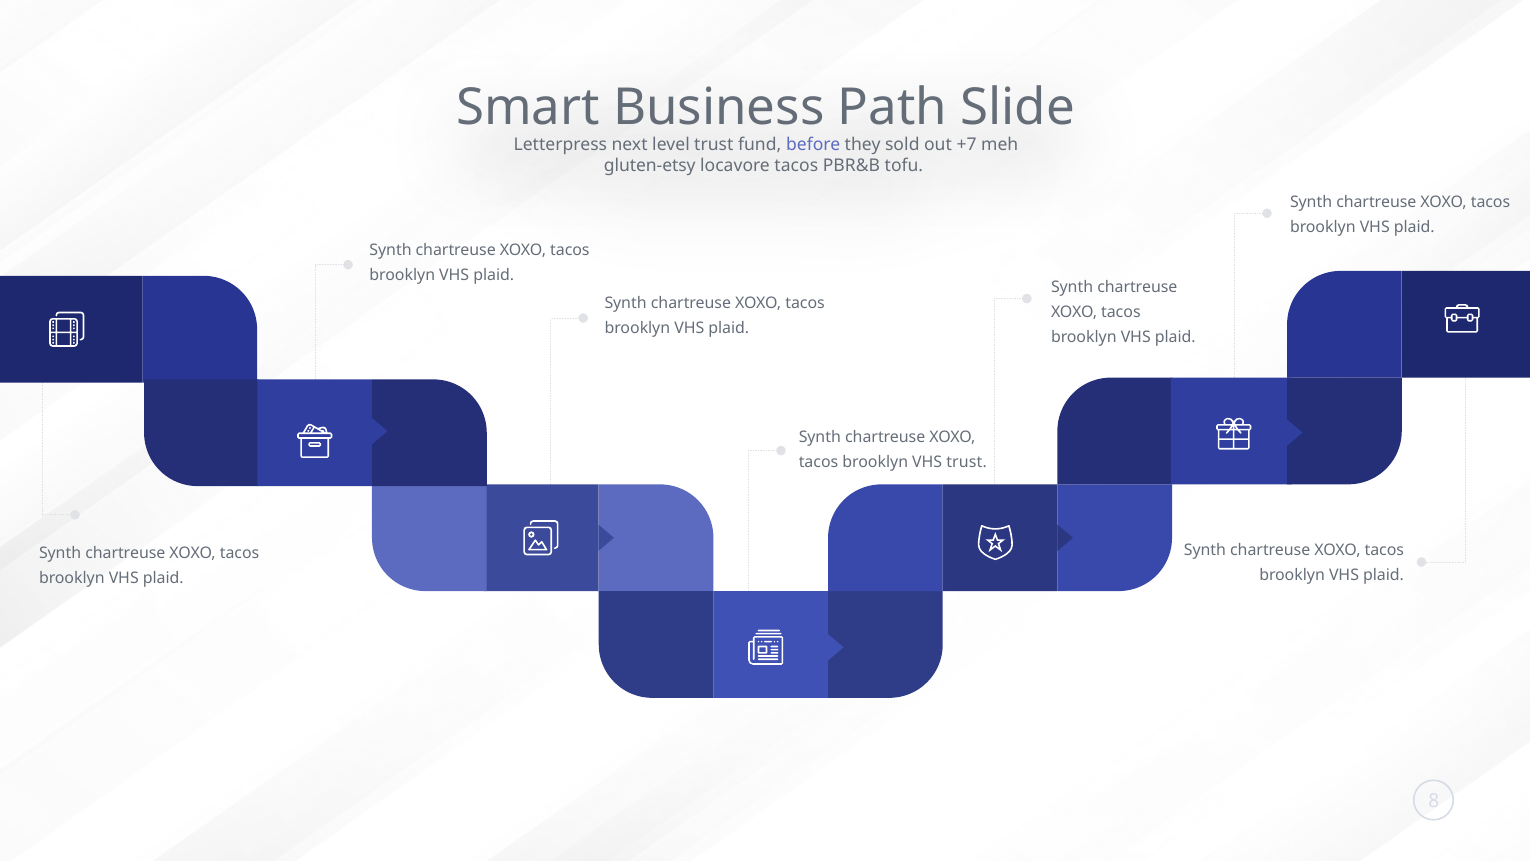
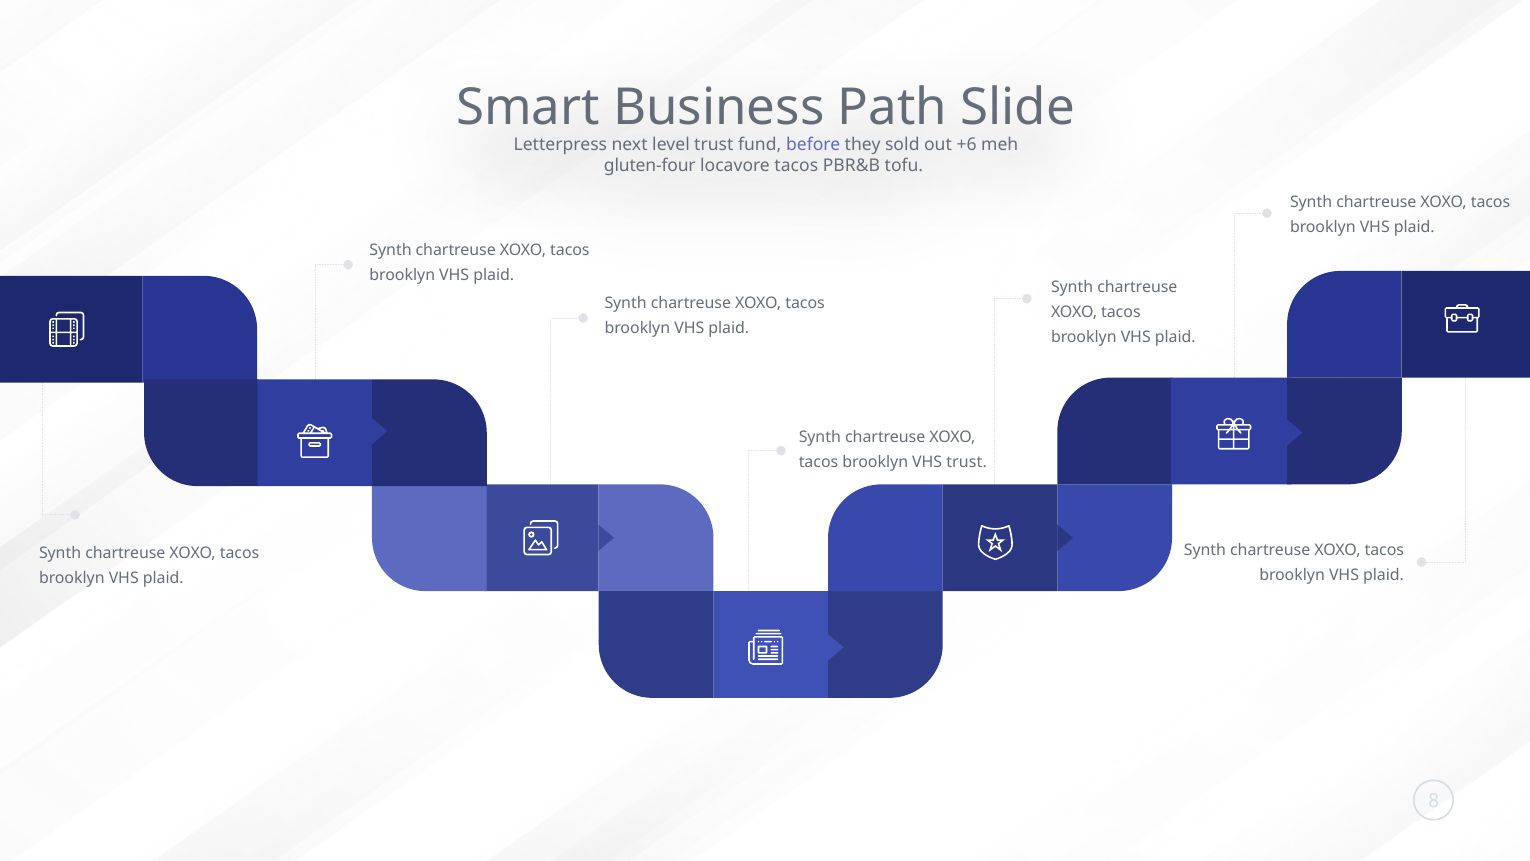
+7: +7 -> +6 (967, 144)
gluten-etsy: gluten-etsy -> gluten-four (650, 166)
